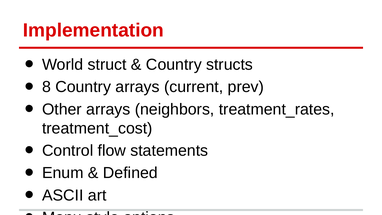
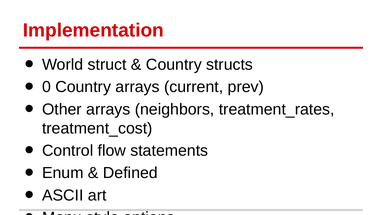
8: 8 -> 0 (46, 87)
